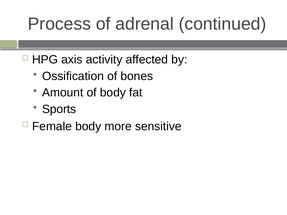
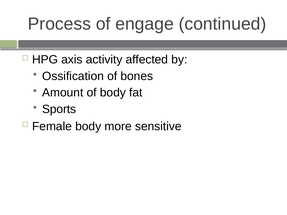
adrenal: adrenal -> engage (145, 24)
